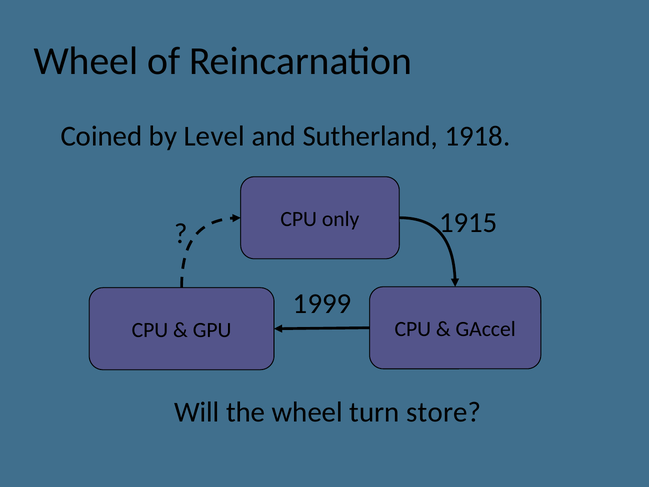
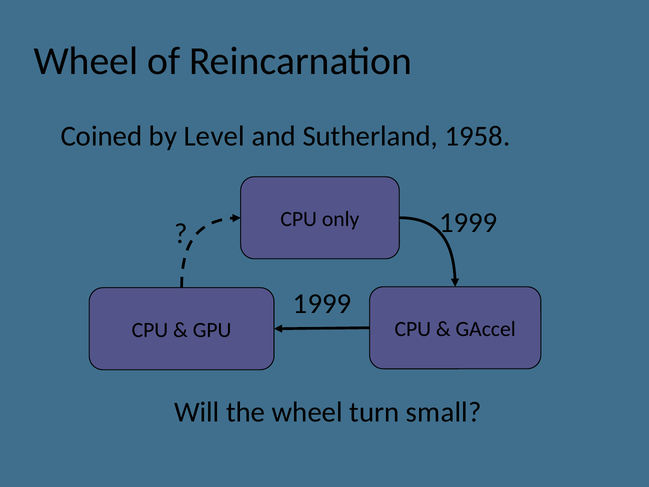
1918: 1918 -> 1958 (477, 136)
1915: 1915 -> 1999 (468, 223)
store: store -> small (444, 412)
